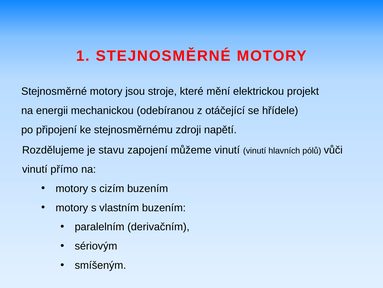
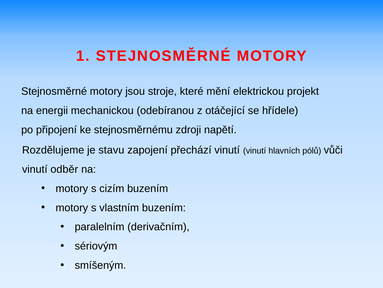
můžeme: můžeme -> přechází (191, 150)
přímo: přímo -> odběr (64, 169)
